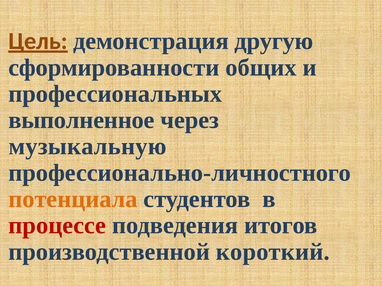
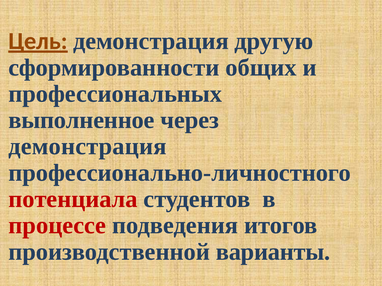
музыкальную: музыкальную -> демонстрация (87, 147)
потенциала colour: orange -> red (73, 199)
короткий: короткий -> варианты (273, 252)
